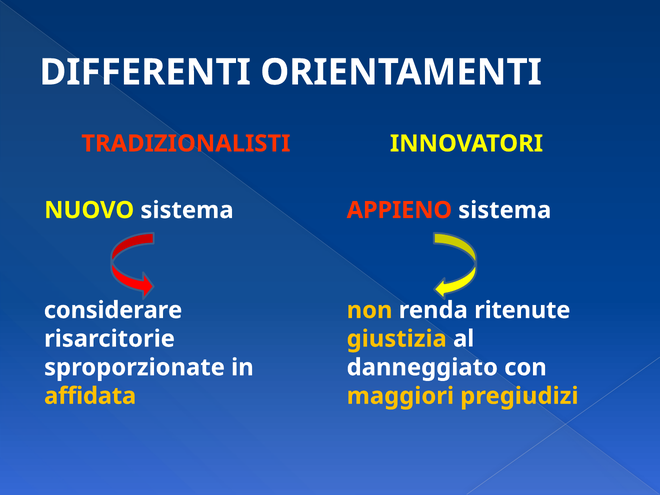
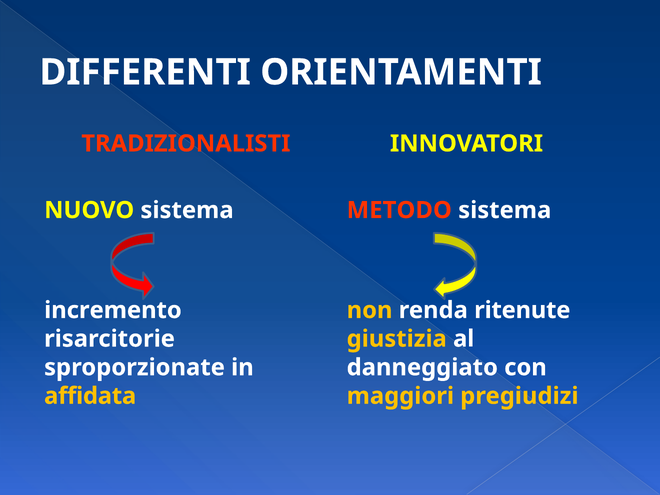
APPIENO: APPIENO -> METODO (399, 210)
considerare: considerare -> incremento (113, 310)
